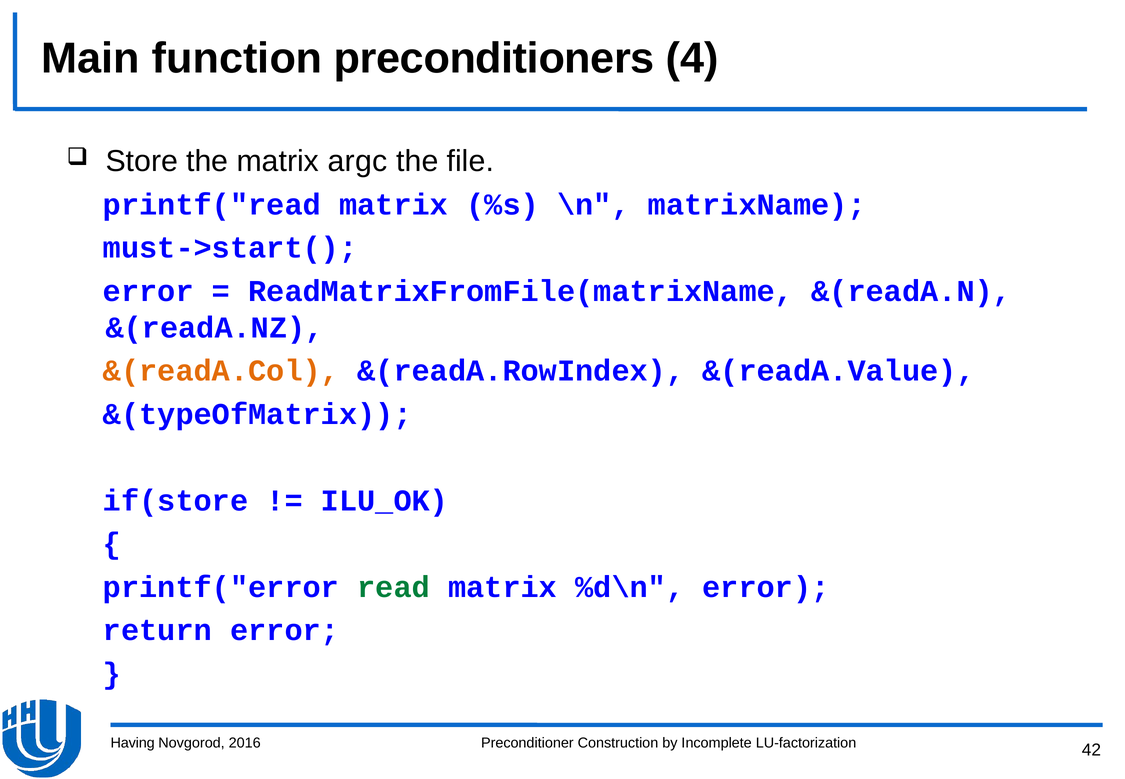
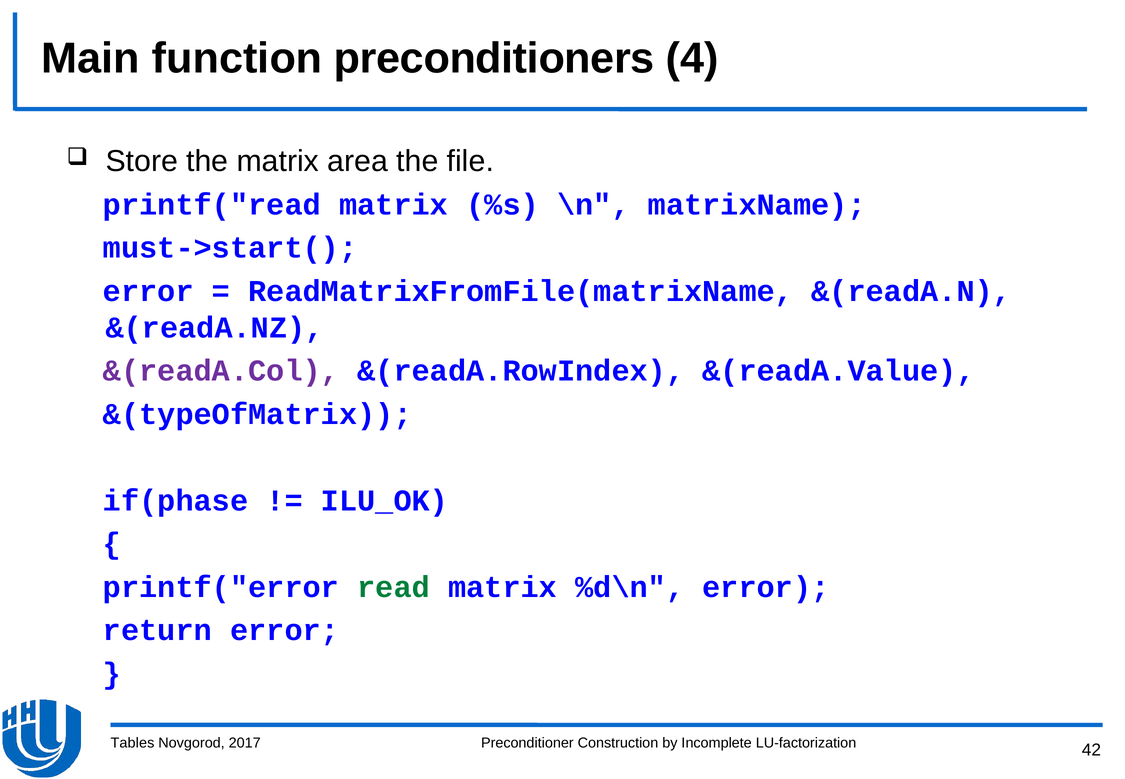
argc: argc -> area (358, 161)
&(readA.Col colour: orange -> purple (221, 371)
if(store: if(store -> if(phase (176, 501)
Having: Having -> Tables (132, 743)
2016: 2016 -> 2017 (245, 743)
